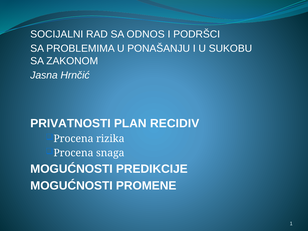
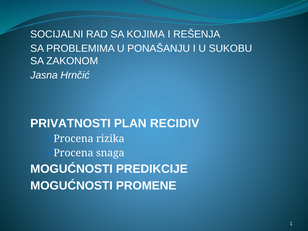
ODNOS: ODNOS -> KOJIMA (146, 34)
PODRŠCI: PODRŠCI -> REŠENJA (197, 34)
